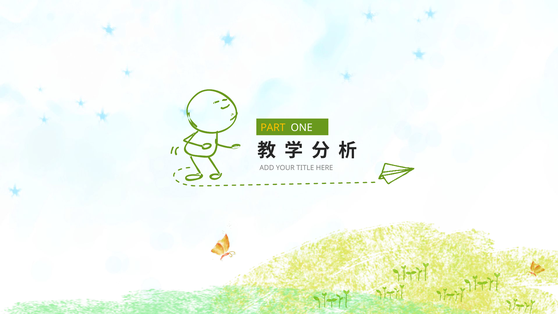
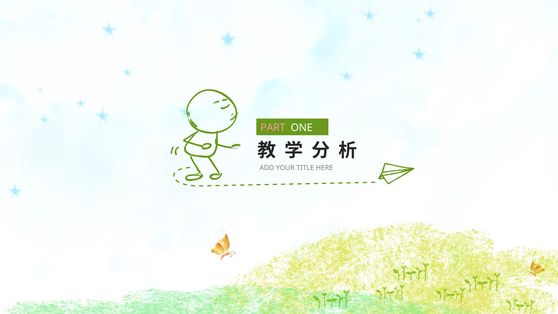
PART colour: yellow -> pink (273, 128)
